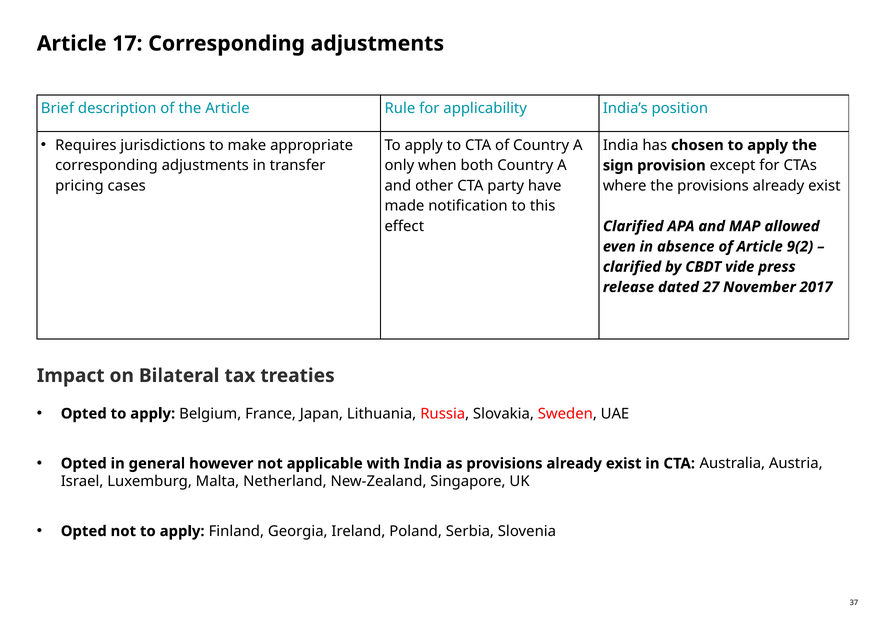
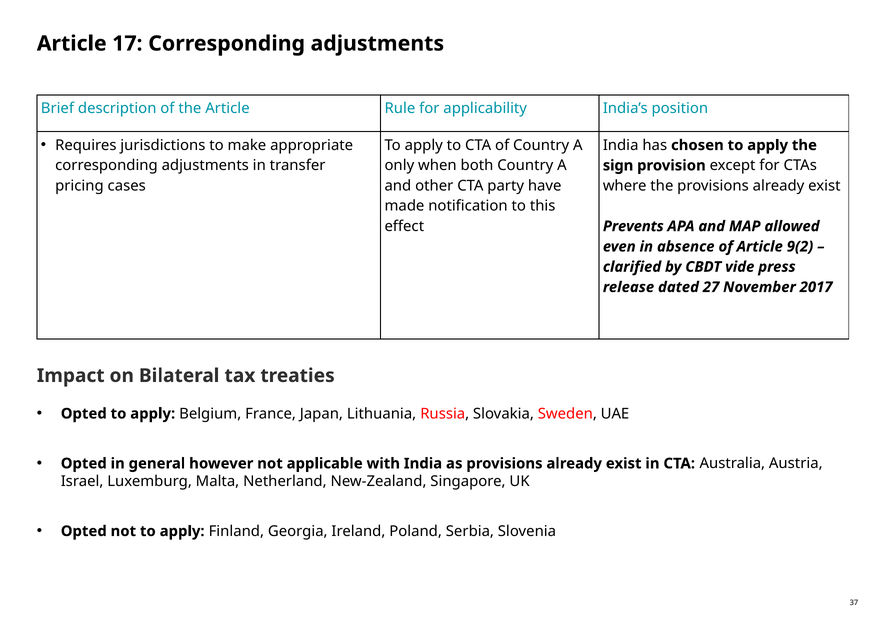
Clarified: Clarified -> Prevents (633, 226)
